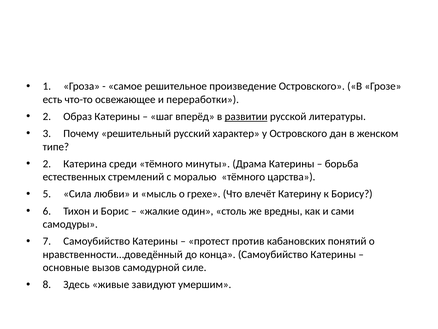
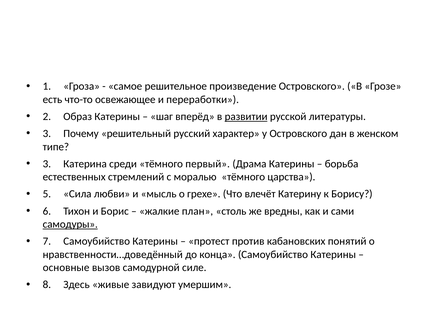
2: 2 -> 3 (47, 164)
минуты: минуты -> первый (208, 164)
один: один -> план (197, 211)
самодуры underline: none -> present (70, 224)
